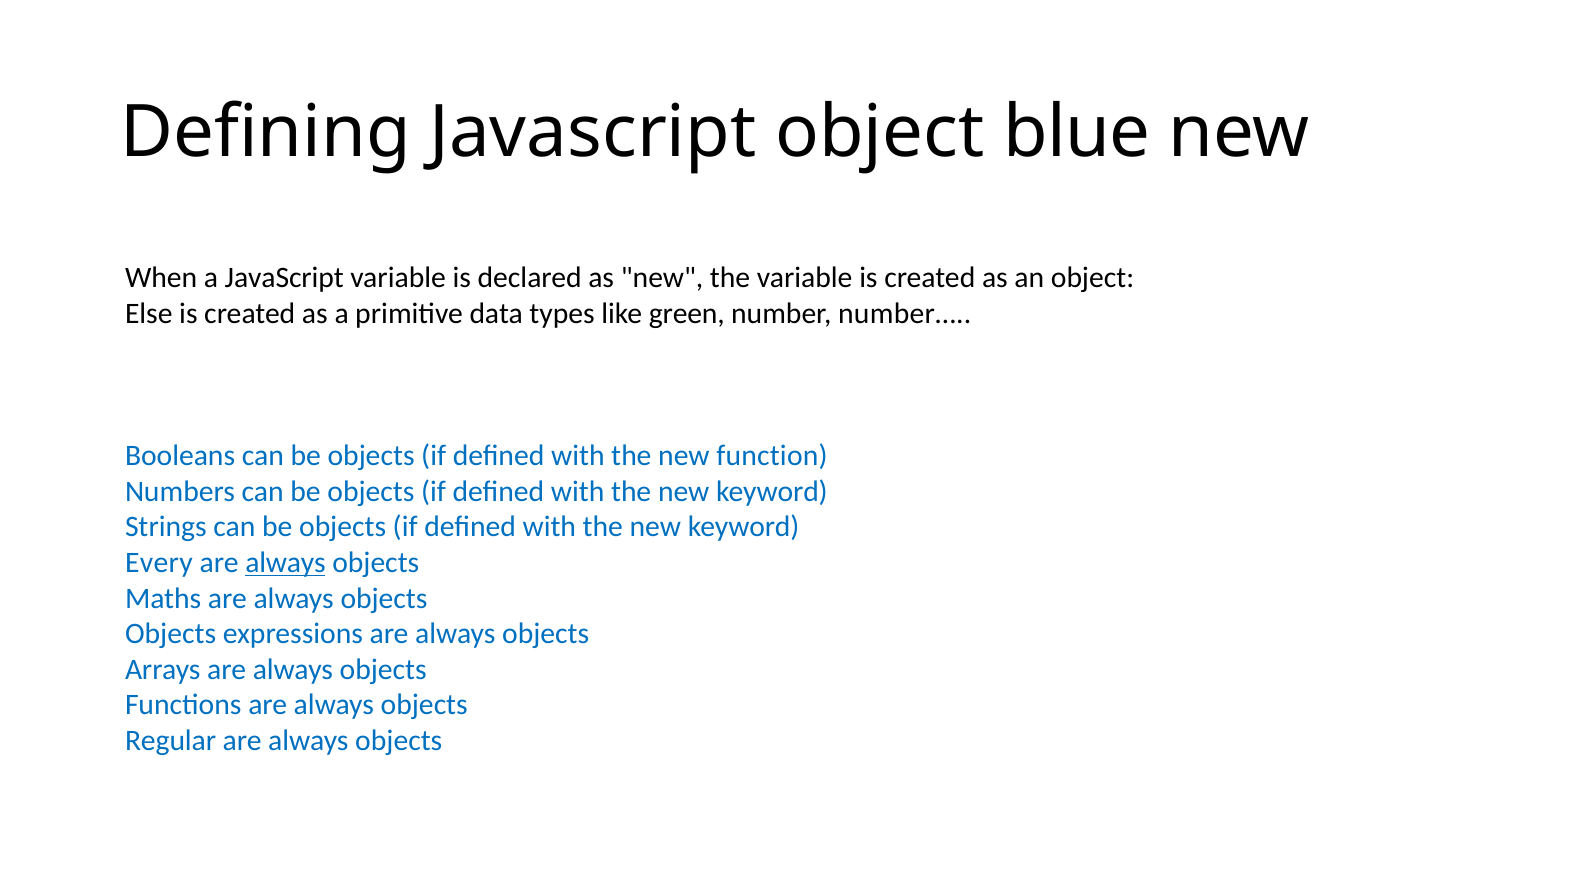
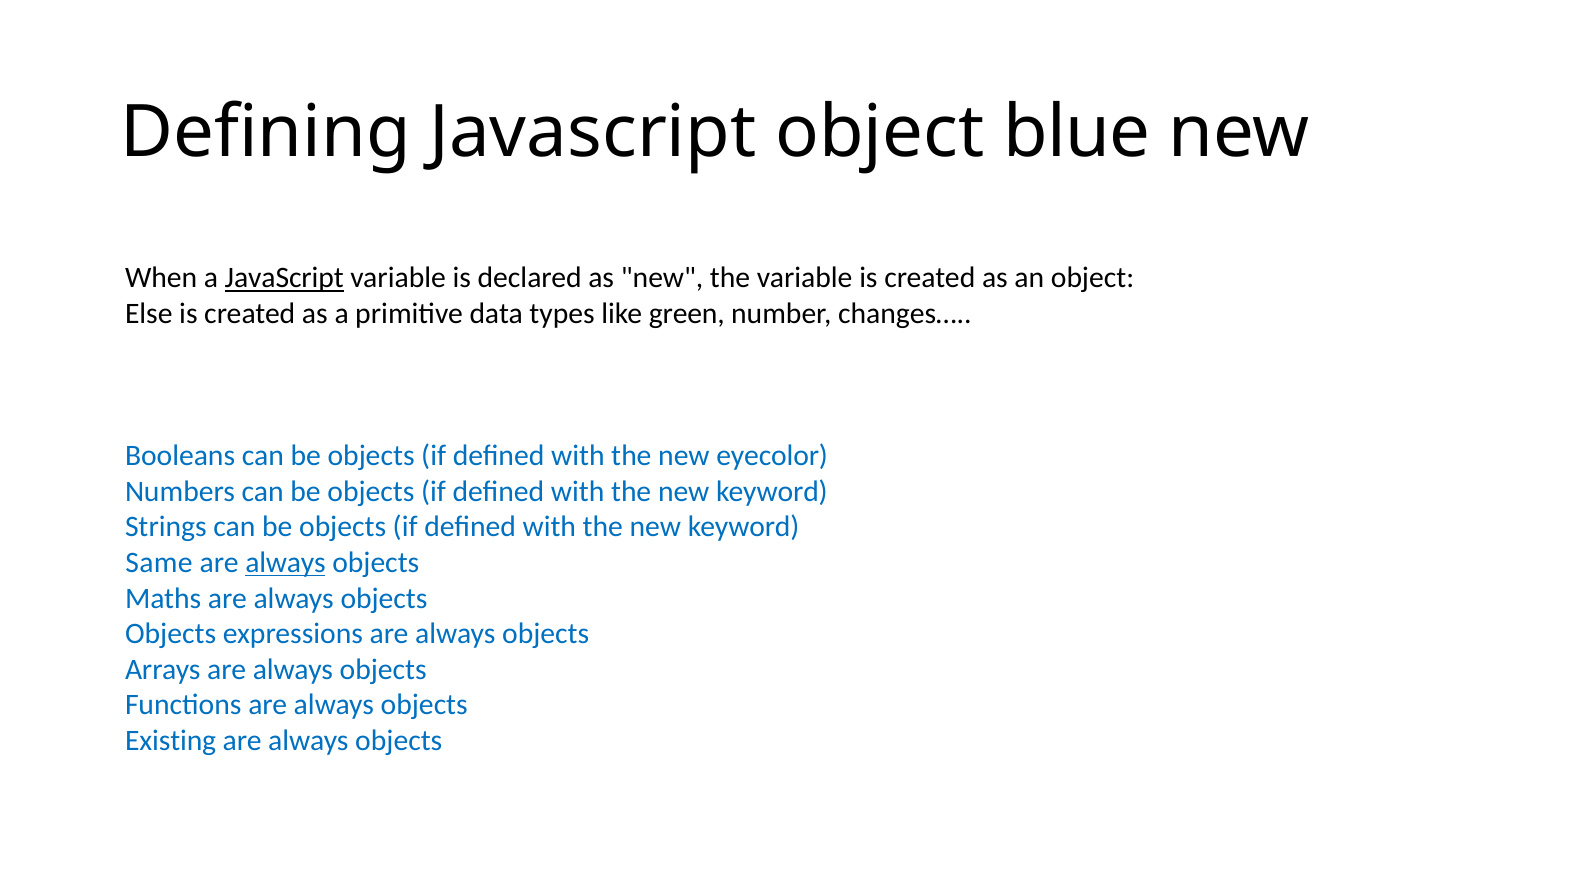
JavaScript underline: none -> present (284, 278)
number…: number… -> changes… (905, 314)
function: function -> eyecolor (772, 456)
Every: Every -> Same (159, 563)
Regular: Regular -> Existing (171, 741)
